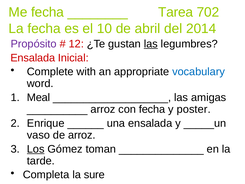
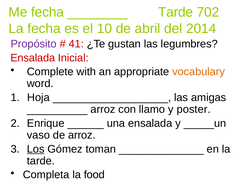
Tarea: Tarea -> Tarde (176, 12)
12: 12 -> 41 (76, 44)
las underline: present -> none (151, 44)
vocabulary colour: blue -> orange (199, 72)
Meal: Meal -> Hoja (38, 97)
con fecha: fecha -> llamo (152, 109)
sure: sure -> food (94, 175)
